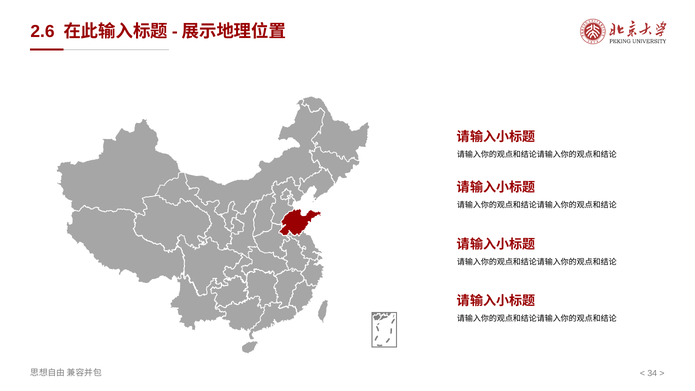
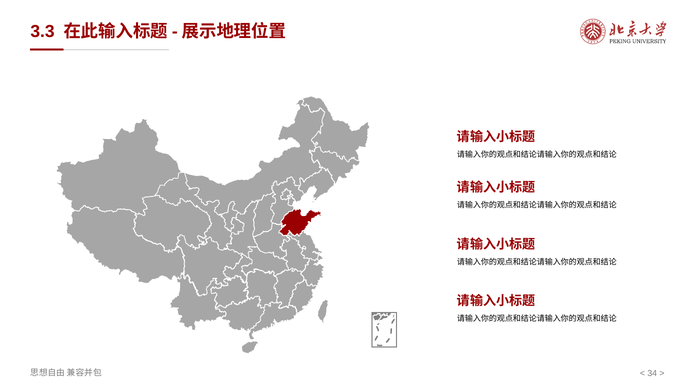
2.6: 2.6 -> 3.3 (43, 31)
